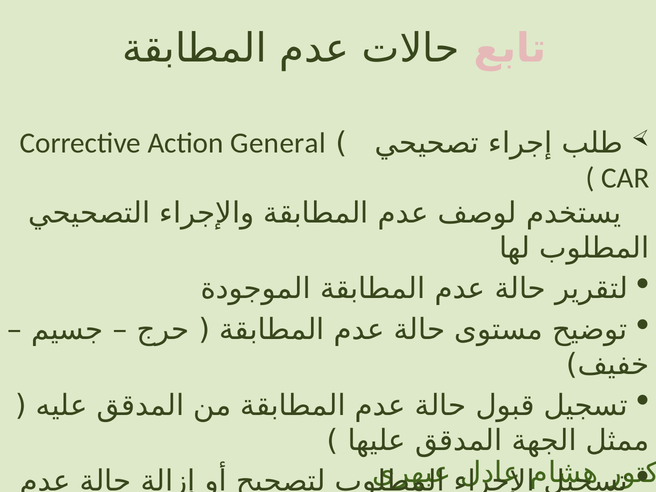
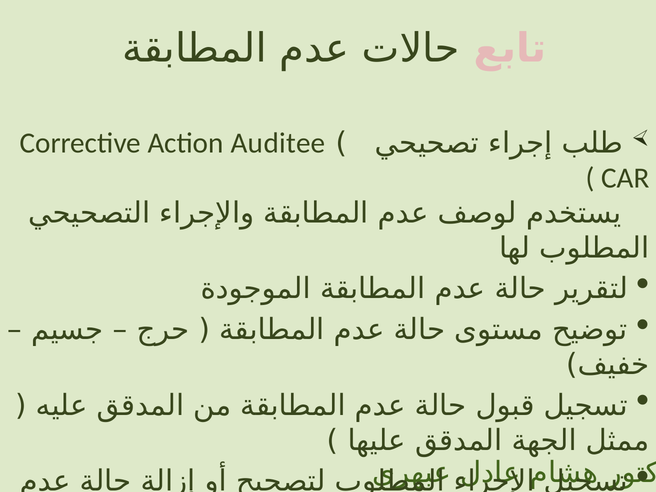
General: General -> Auditee (278, 143)
